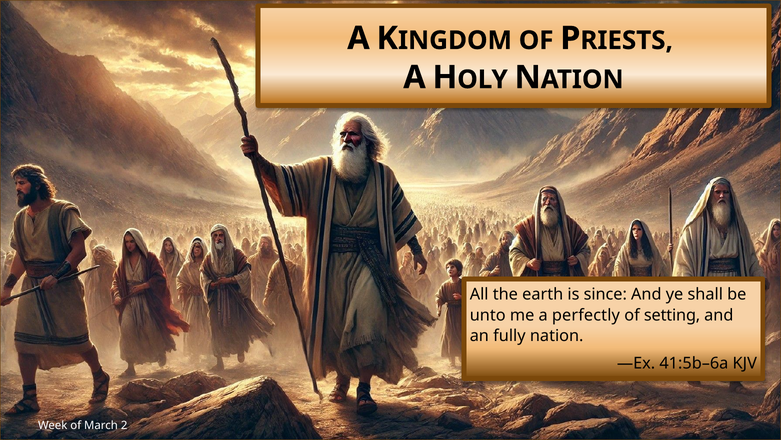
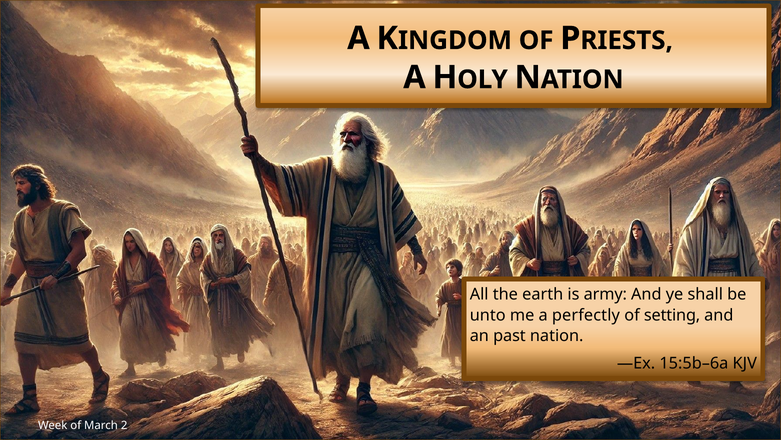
since: since -> army (605, 294)
fully: fully -> past (509, 336)
41:5b–6a: 41:5b–6a -> 15:5b–6a (694, 363)
